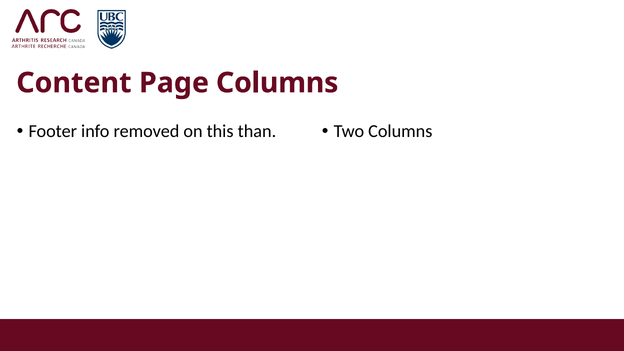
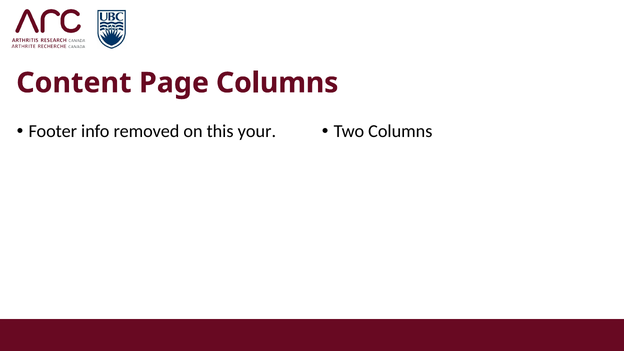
than: than -> your (257, 131)
